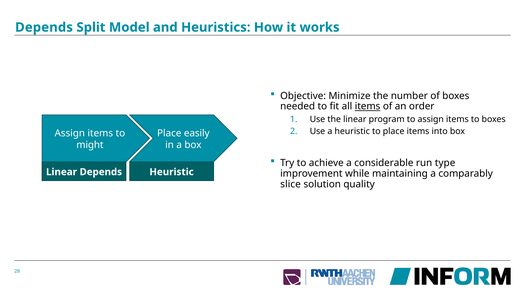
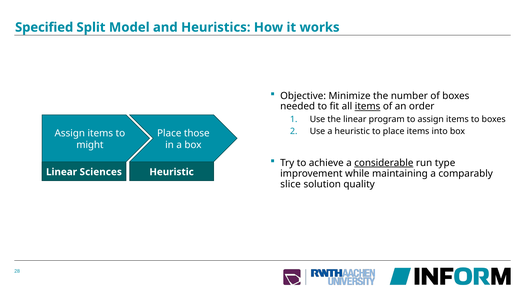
Depends: Depends -> Specified (44, 27)
easily: easily -> those (197, 133)
considerable underline: none -> present (384, 163)
Linear Depends: Depends -> Sciences (101, 172)
